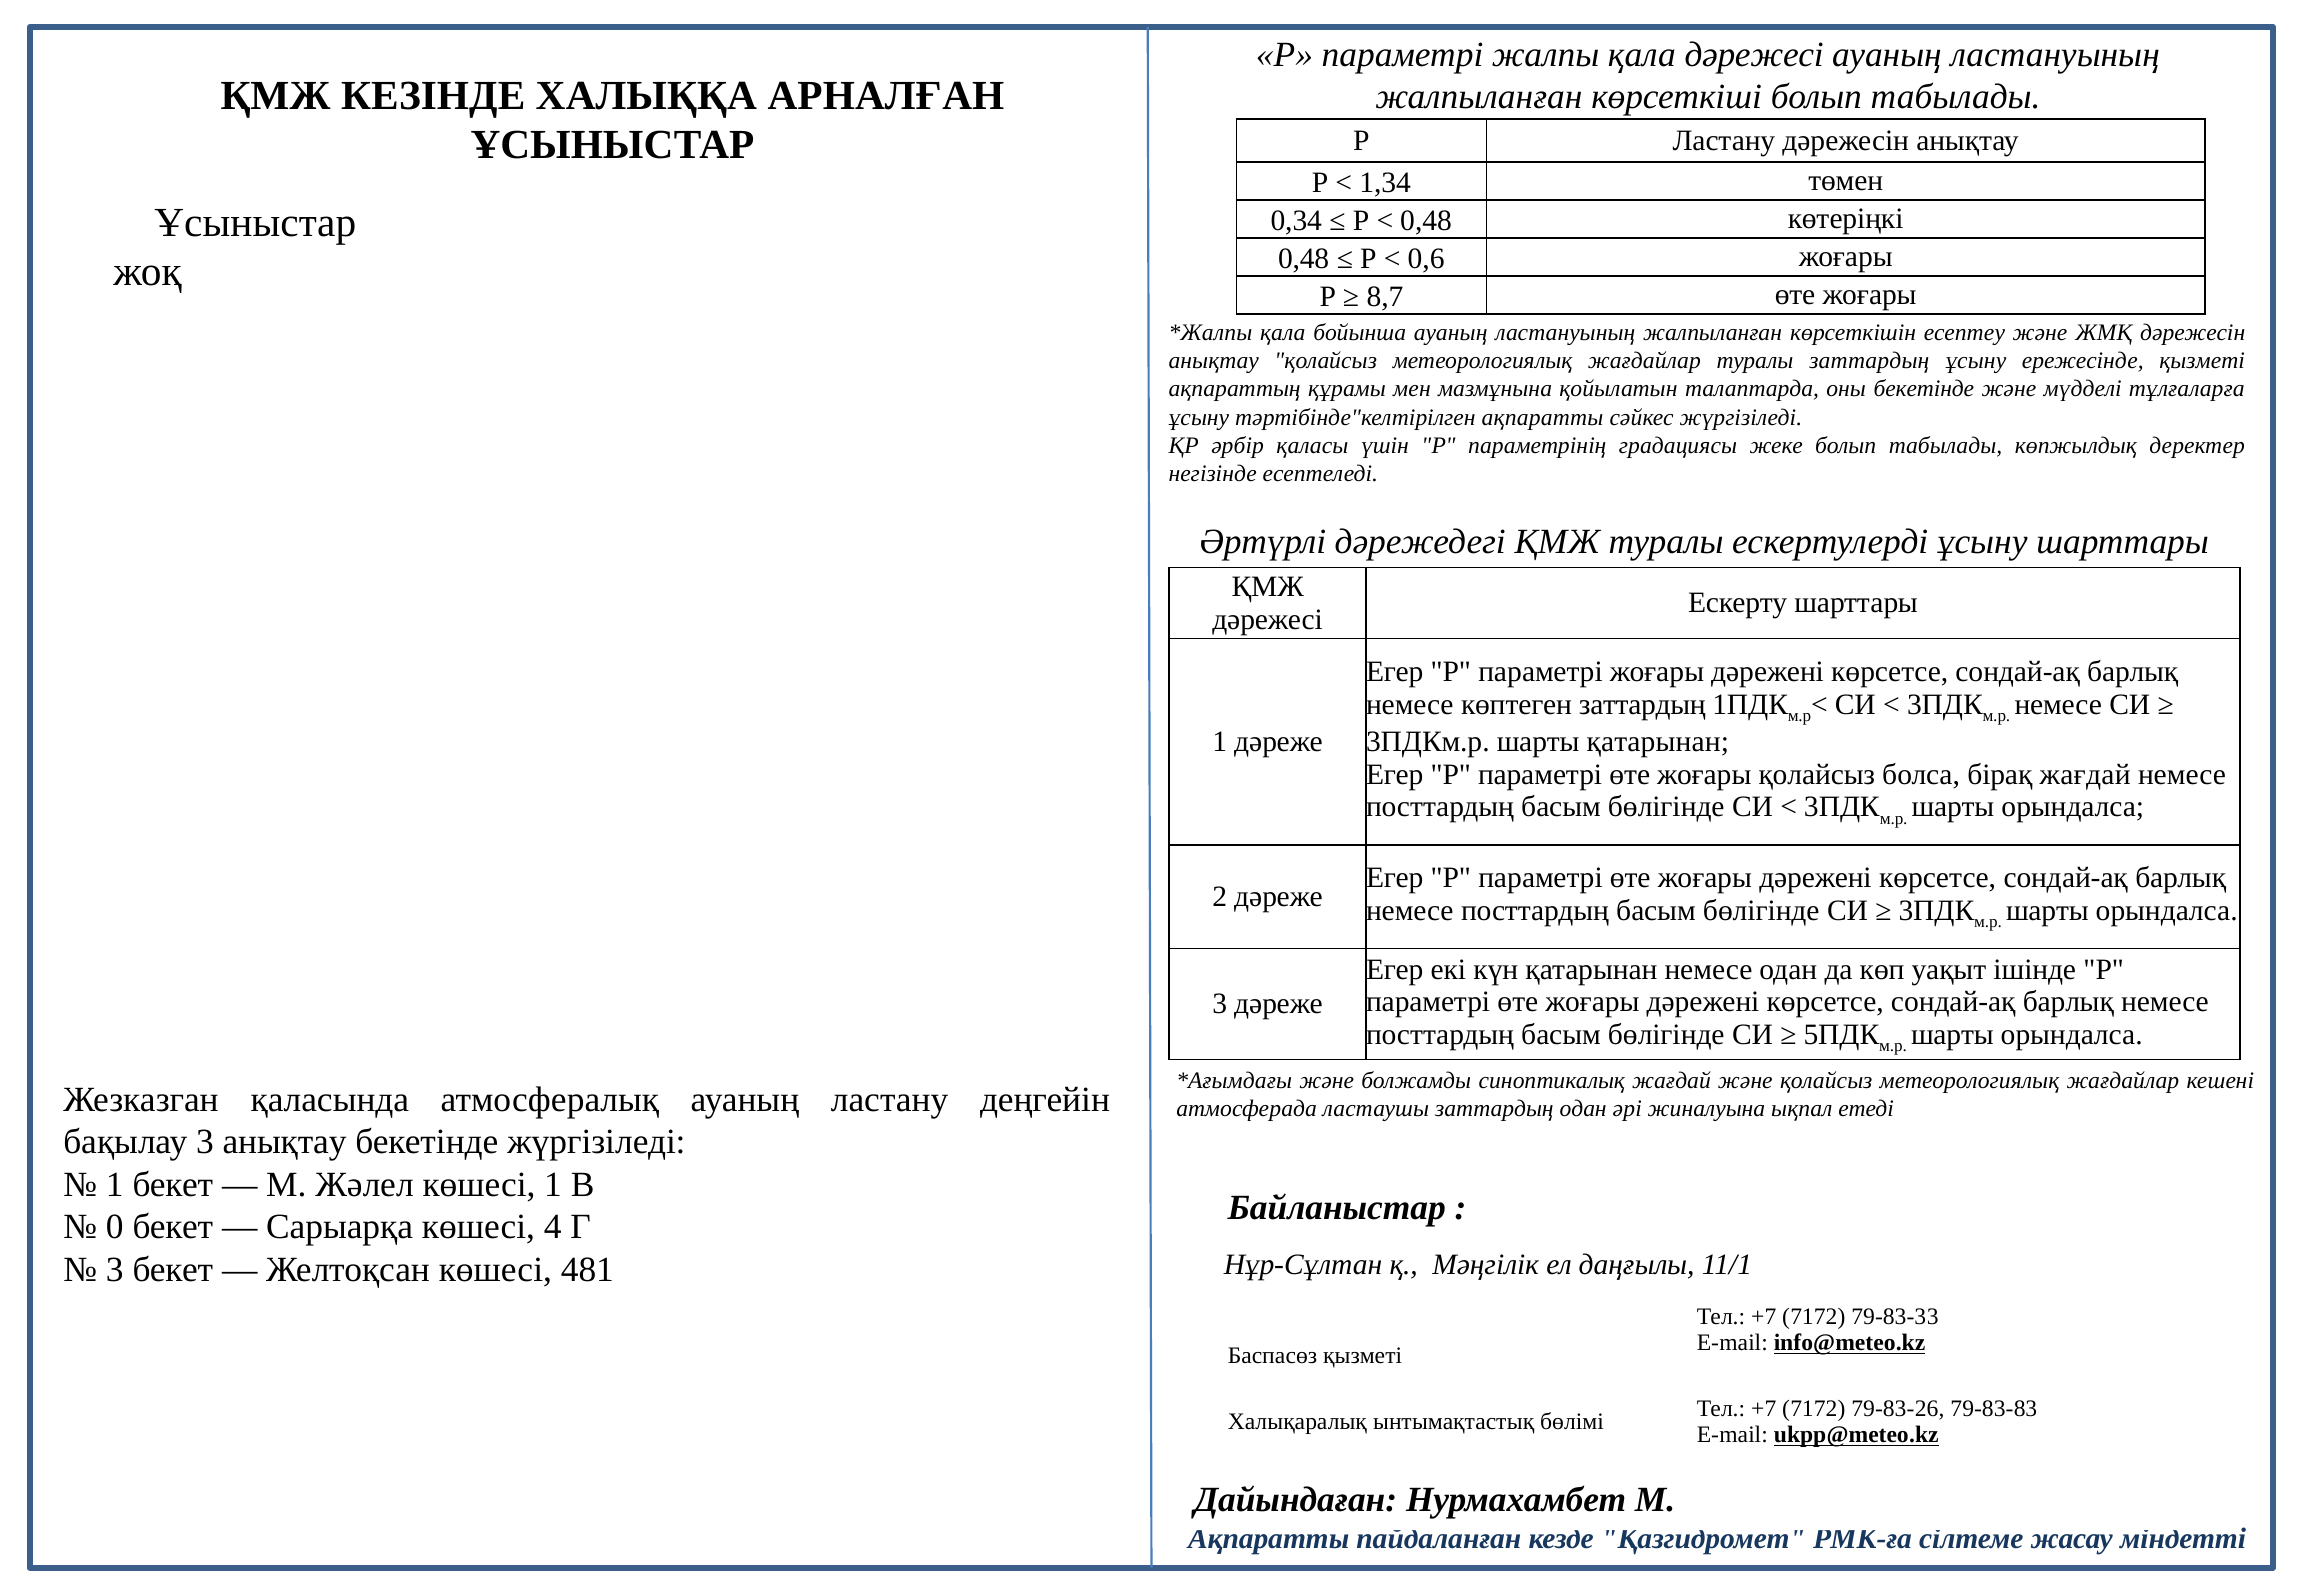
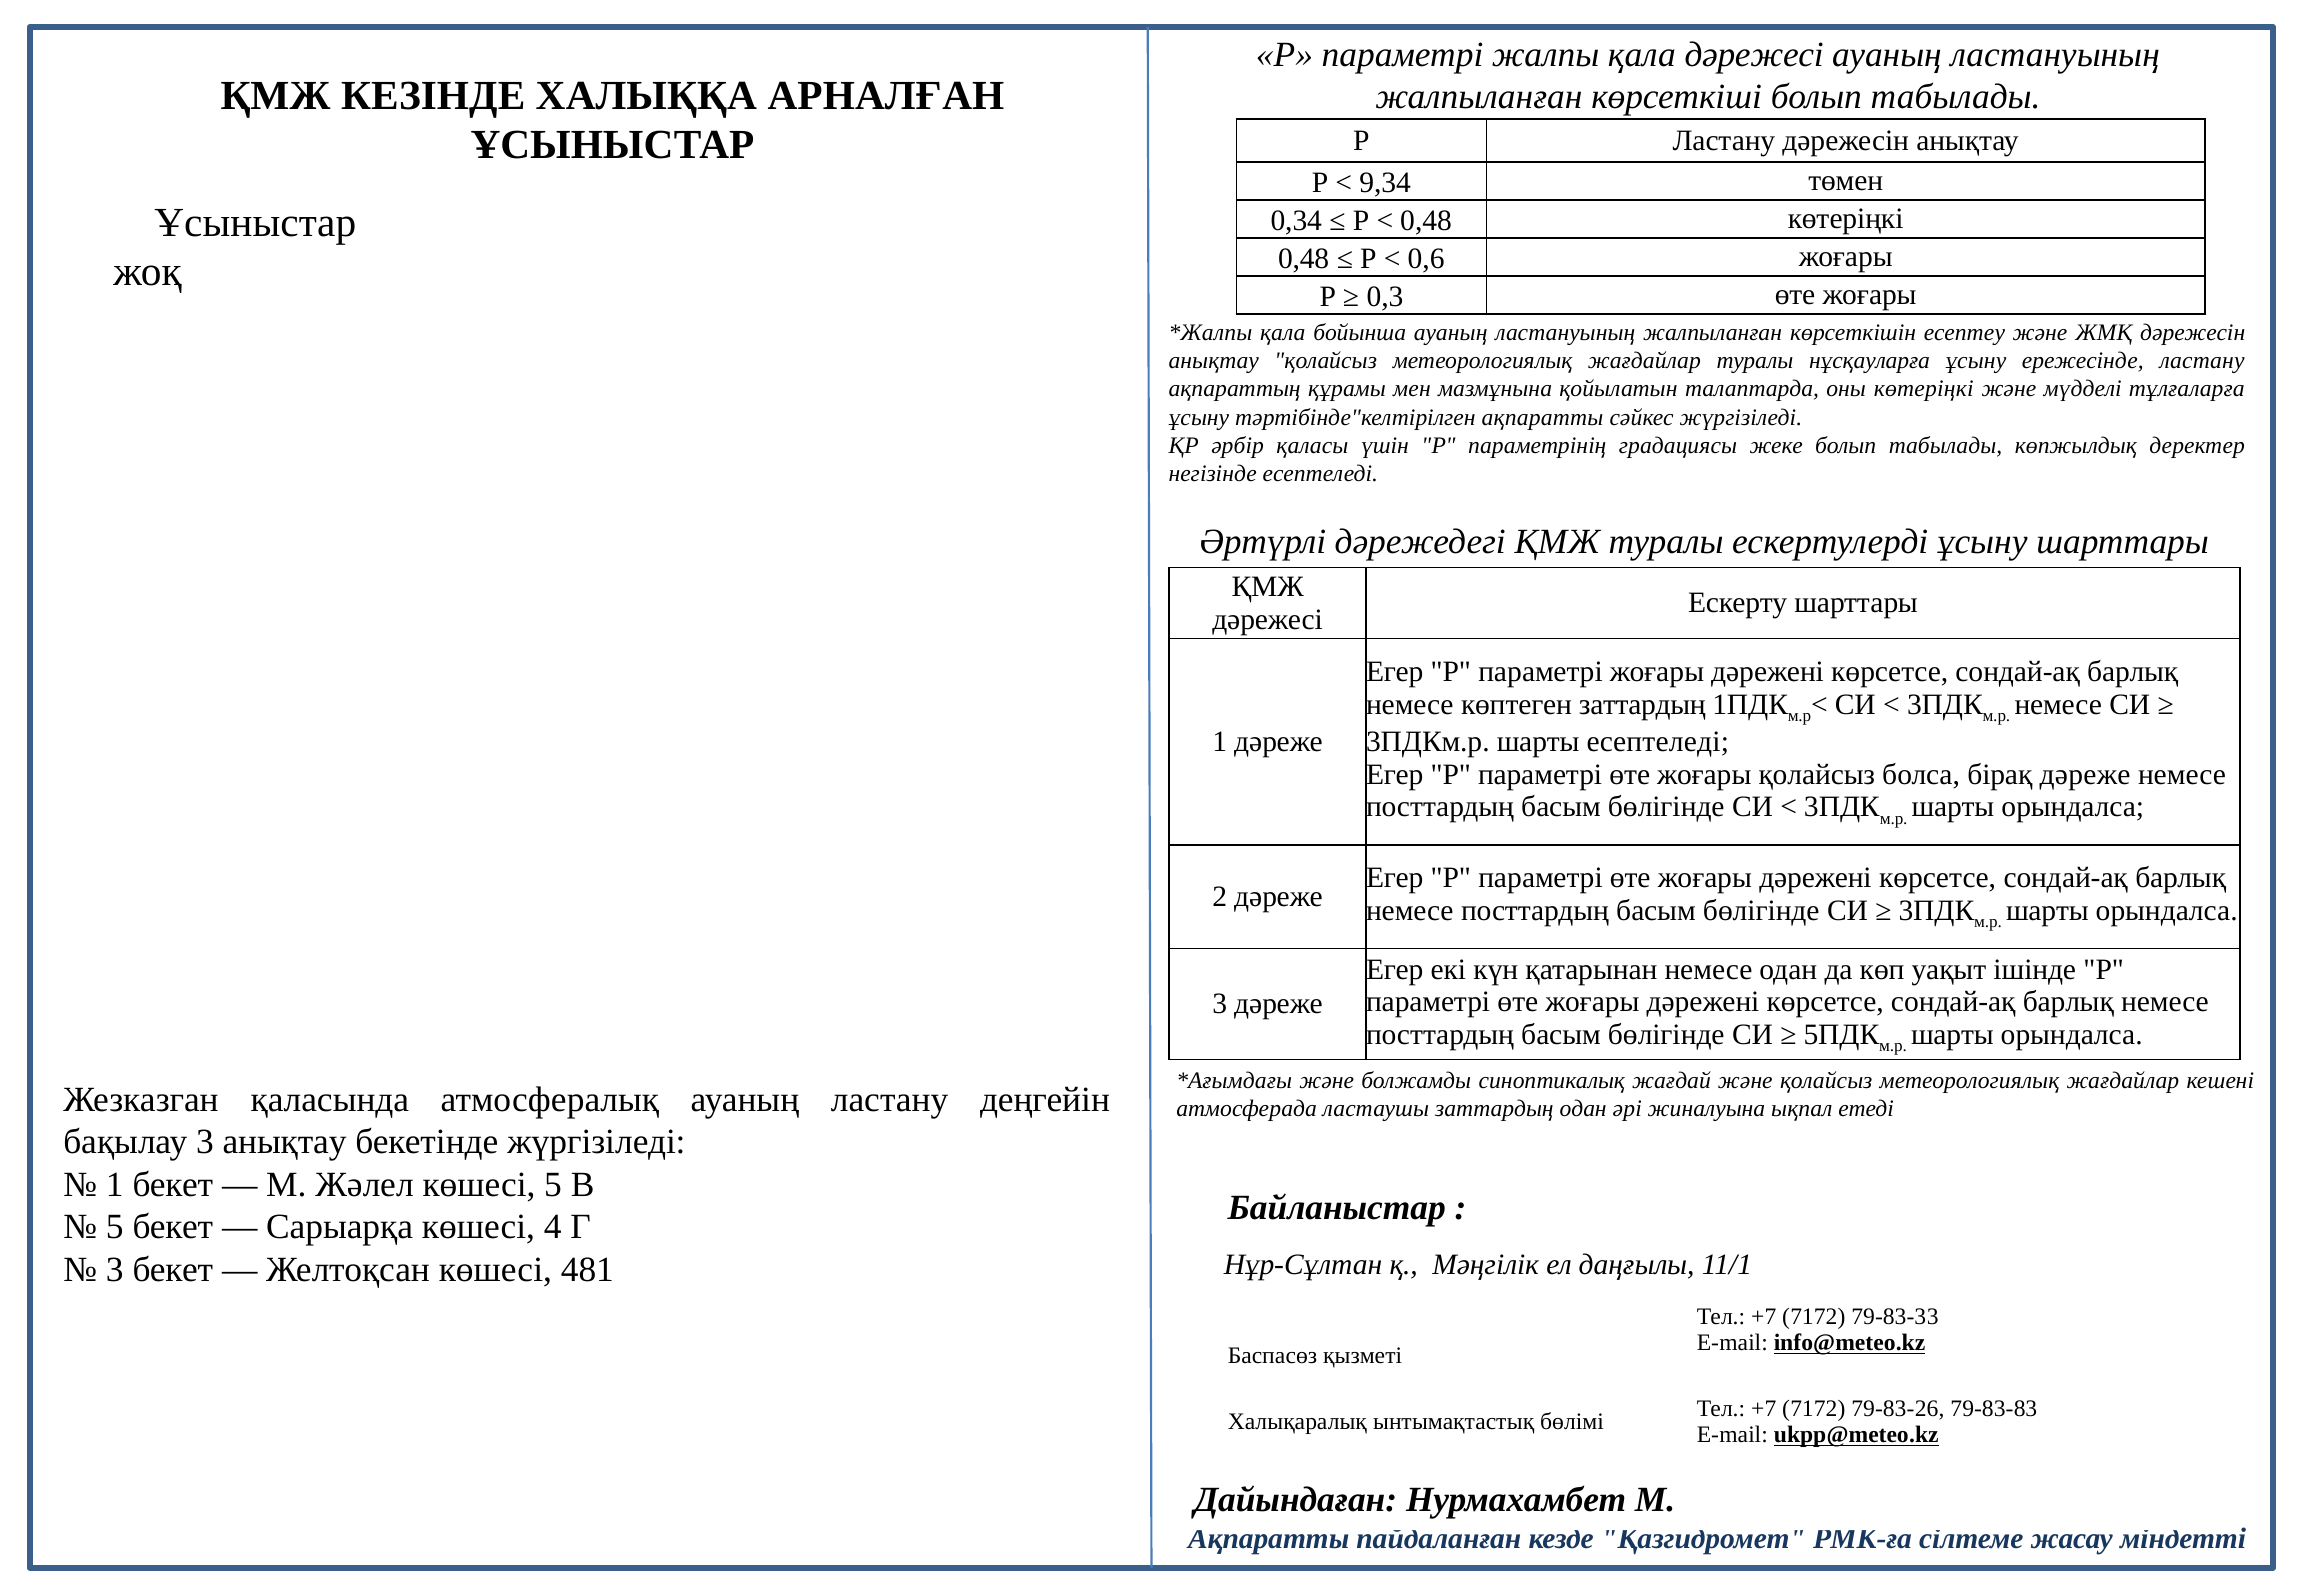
1,34: 1,34 -> 9,34 (1385, 182)
8,7: 8,7 -> 0,3 (1385, 296)
туралы заттардың: заттардың -> нұсқауларға (1870, 361)
ережесінде қызметі: қызметі -> ластану (2202, 361)
оны бекетінде: бекетінде -> көтеріңкі (1924, 389)
шарты қатарынан: қатарынан -> есептеледі (1658, 742)
бірақ жағдай: жағдай -> дәреже (2085, 774)
көшесі 1: 1 -> 5 (553, 1184)
0: 0 -> 5 (115, 1227)
